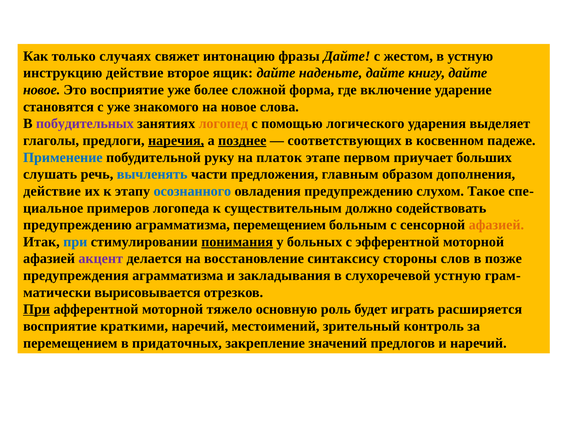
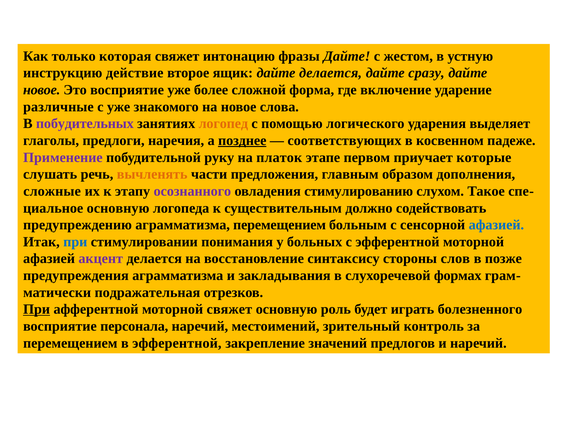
случаях: случаях -> которая (125, 56)
дайте наденьте: наденьте -> делается (331, 73)
книгу: книгу -> сразу (426, 73)
становятся: становятся -> различные (58, 107)
наречия underline: present -> none (176, 141)
Применение colour: blue -> purple (63, 157)
больших: больших -> которые (484, 157)
вычленять colour: blue -> orange (152, 174)
действие: действие -> сложные (52, 191)
осознанного colour: blue -> purple (192, 191)
овладения предупреждению: предупреждению -> стимулированию (359, 191)
примеров: примеров -> основную (118, 208)
афазией colour: orange -> blue (496, 225)
понимания underline: present -> none (237, 242)
слухоречевой устную: устную -> формах (458, 276)
вырисовывается: вырисовывается -> подражательная (147, 293)
моторной тяжело: тяжело -> свяжет (229, 310)
расширяется: расширяется -> болезненного (480, 310)
краткими: краткими -> персонала (134, 326)
в придаточных: придаточных -> эфферентной (177, 343)
